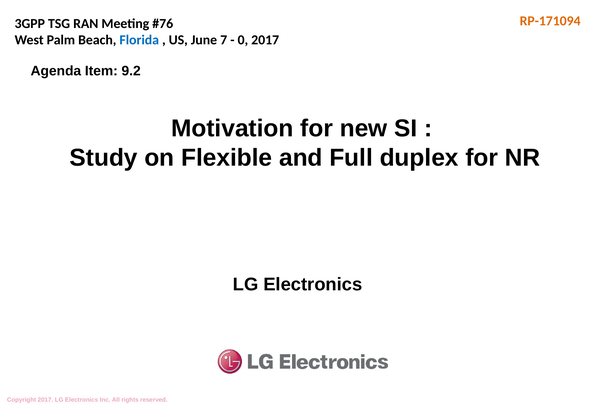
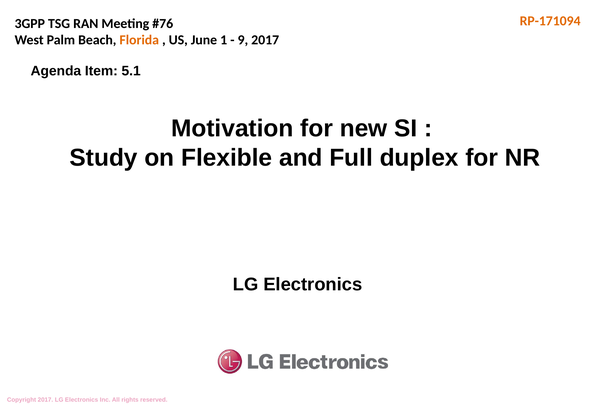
Florida colour: blue -> orange (139, 40)
7: 7 -> 1 (224, 40)
0: 0 -> 9 (243, 40)
9.2: 9.2 -> 5.1 (131, 71)
